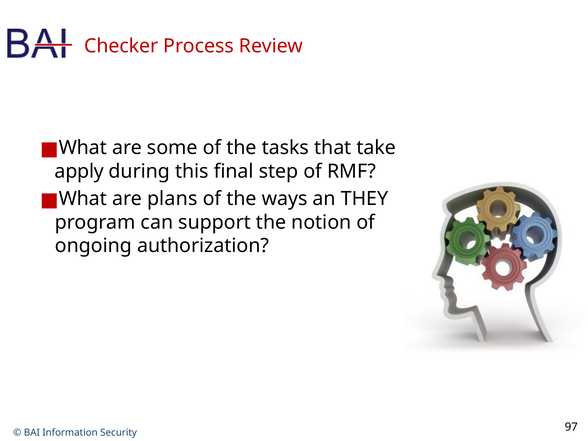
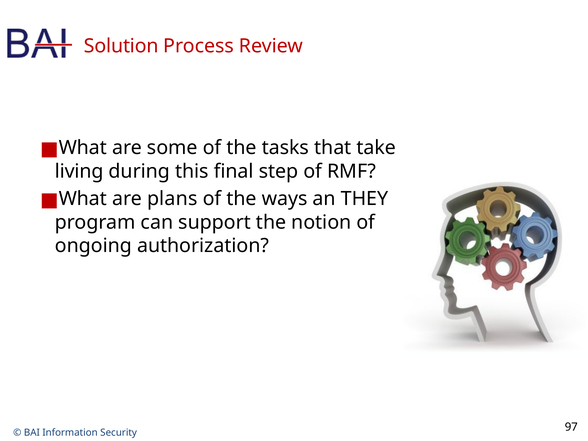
Checker: Checker -> Solution (121, 46)
apply: apply -> living (79, 171)
